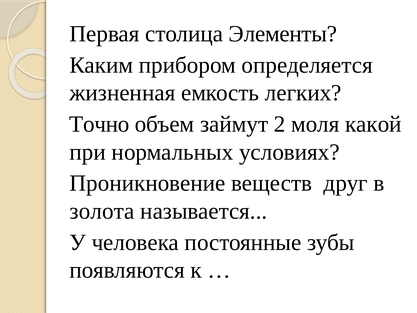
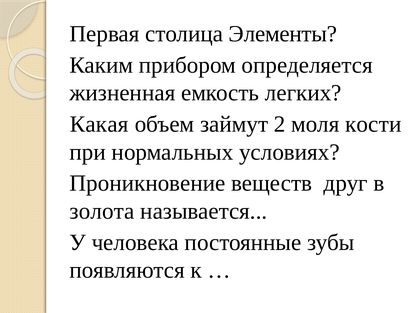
Точно: Точно -> Какая (99, 124)
какой: какой -> кости (373, 124)
